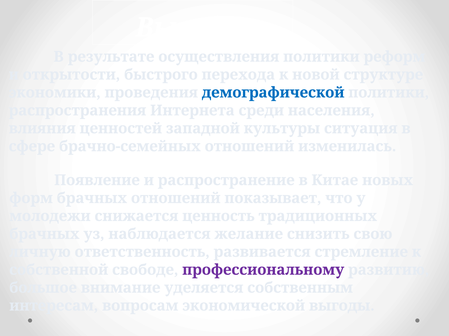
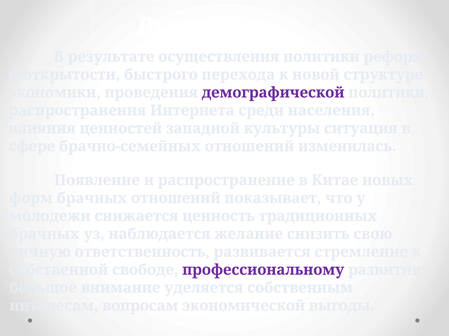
демографической colour: blue -> purple (273, 93)
